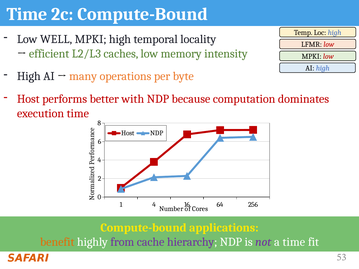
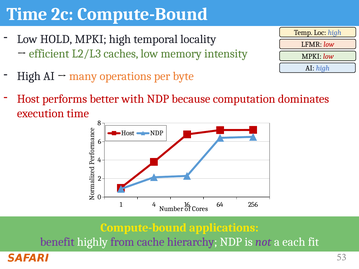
WELL: WELL -> HOLD (56, 39)
benefit colour: orange -> purple (57, 242)
a time: time -> each (294, 242)
